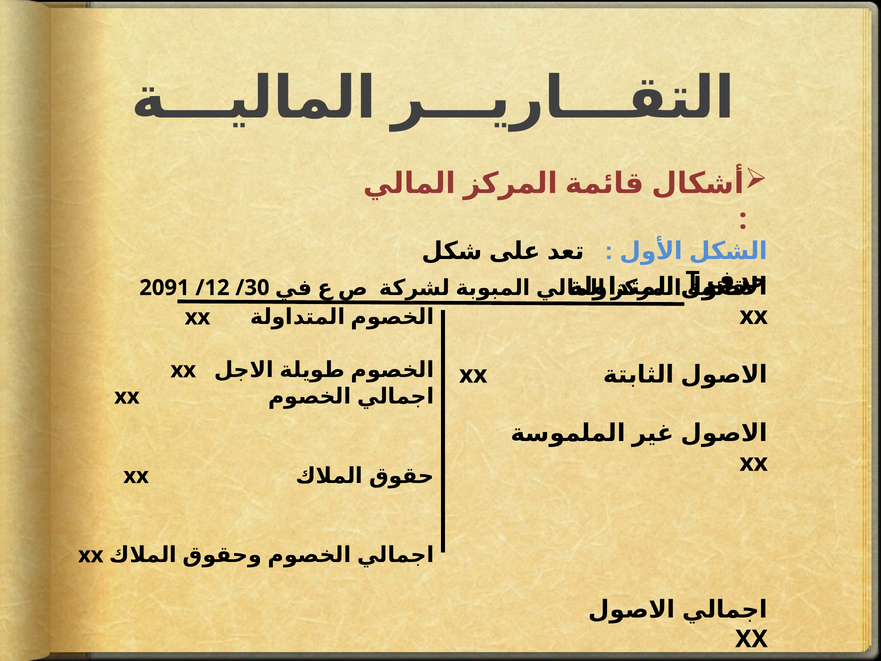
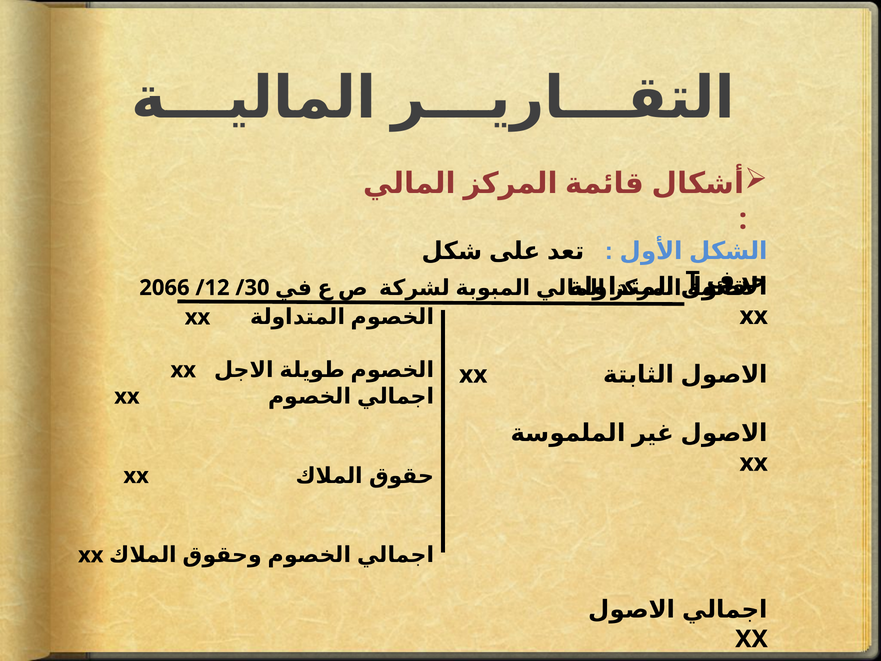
2091: 2091 -> 2066 (164, 288)
